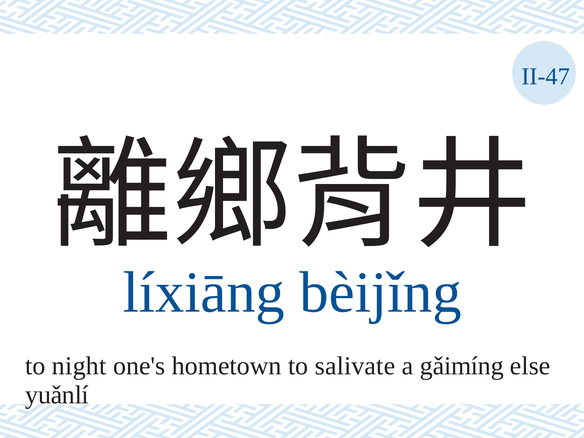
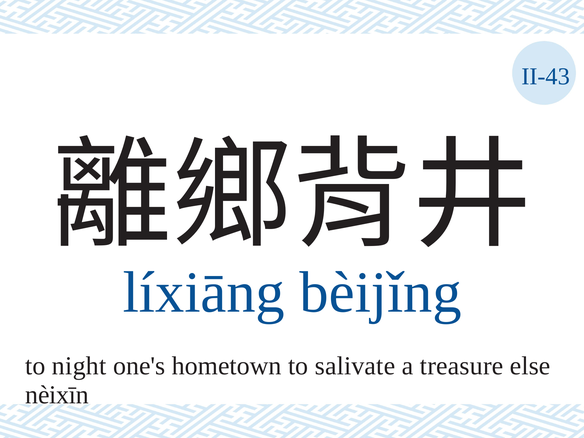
II-47: II-47 -> II-43 (546, 76)
gǎimíng: gǎimíng -> treasure (462, 366)
yuǎnlí: yuǎnlí -> nèixīn (57, 395)
